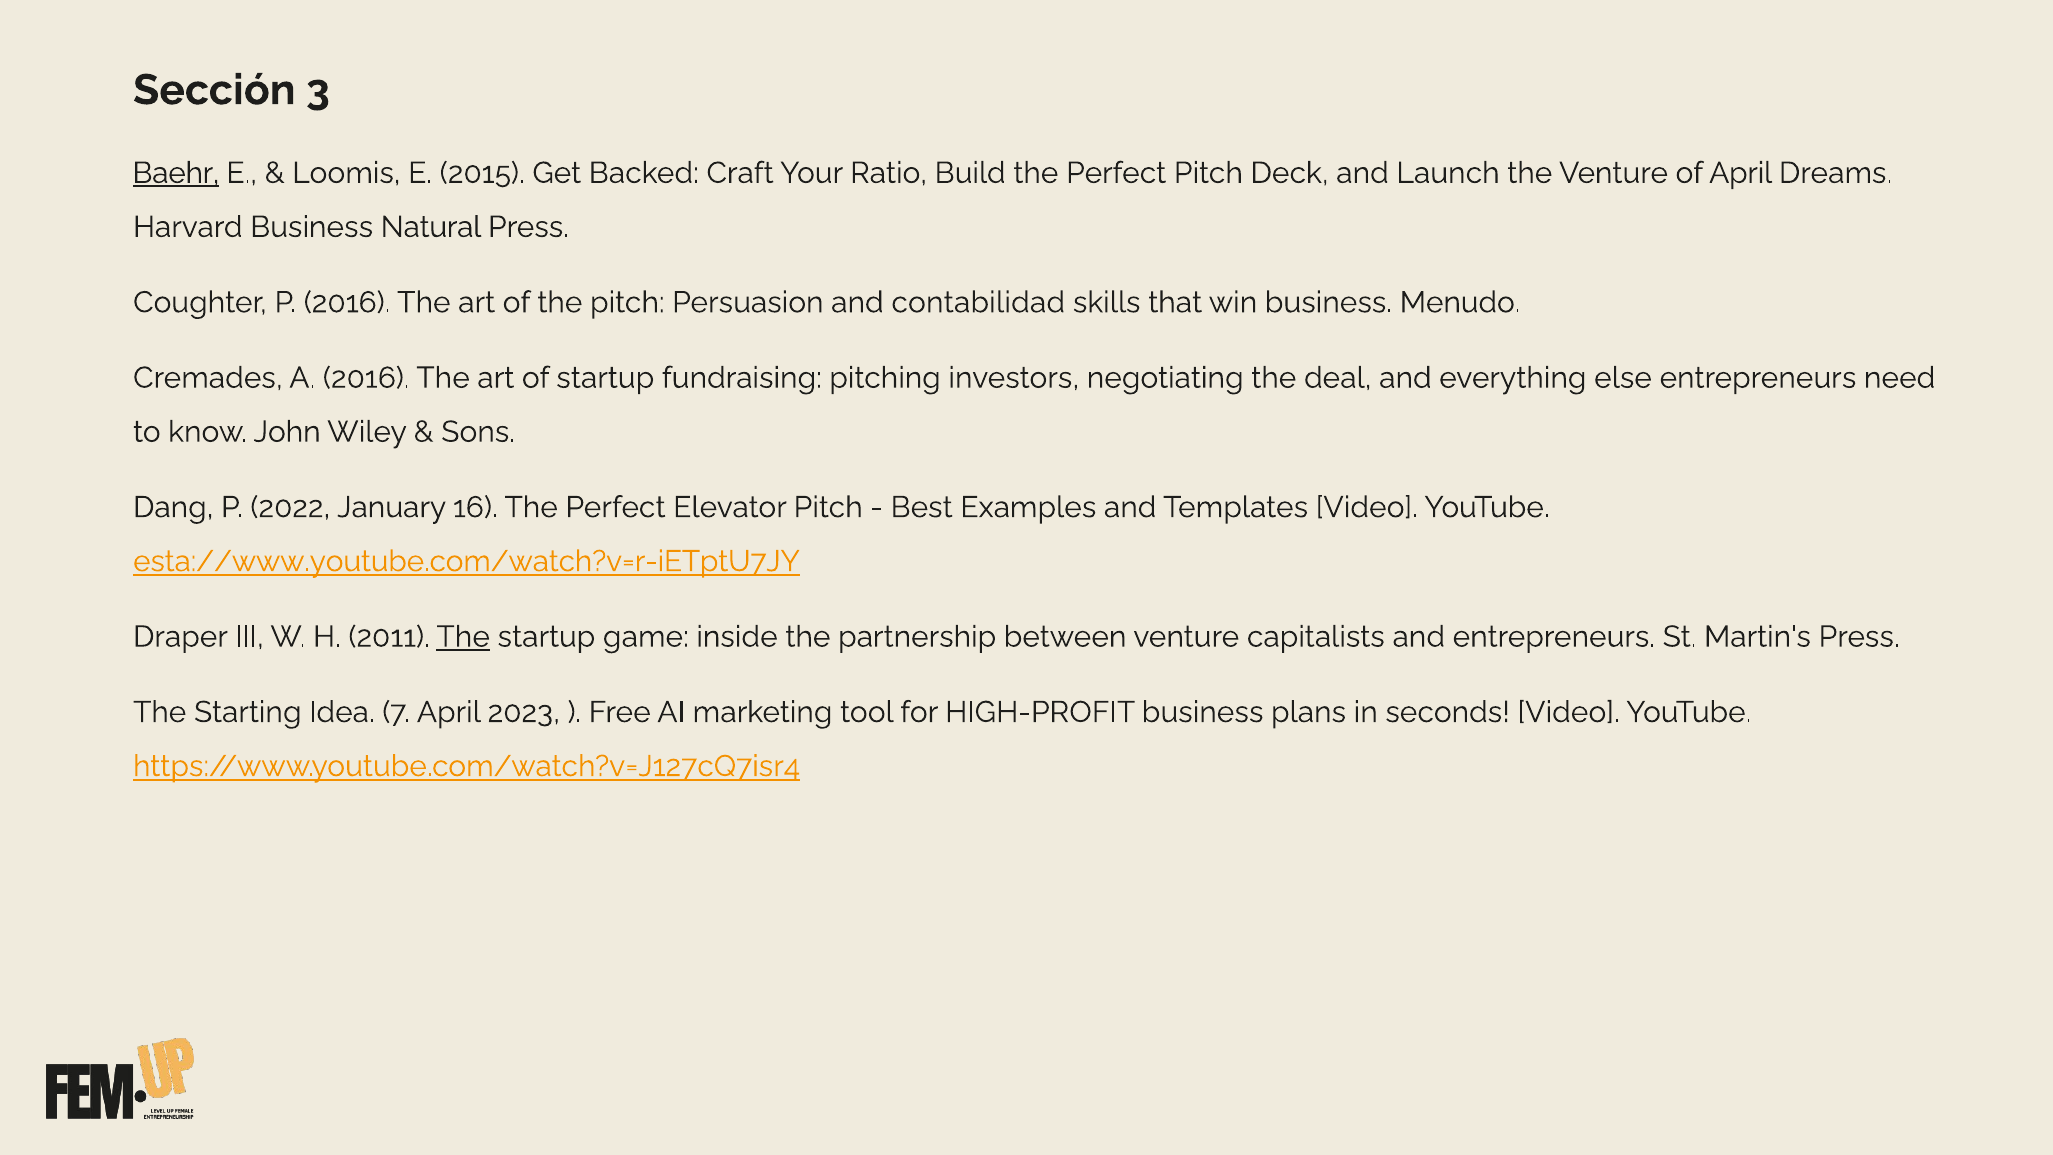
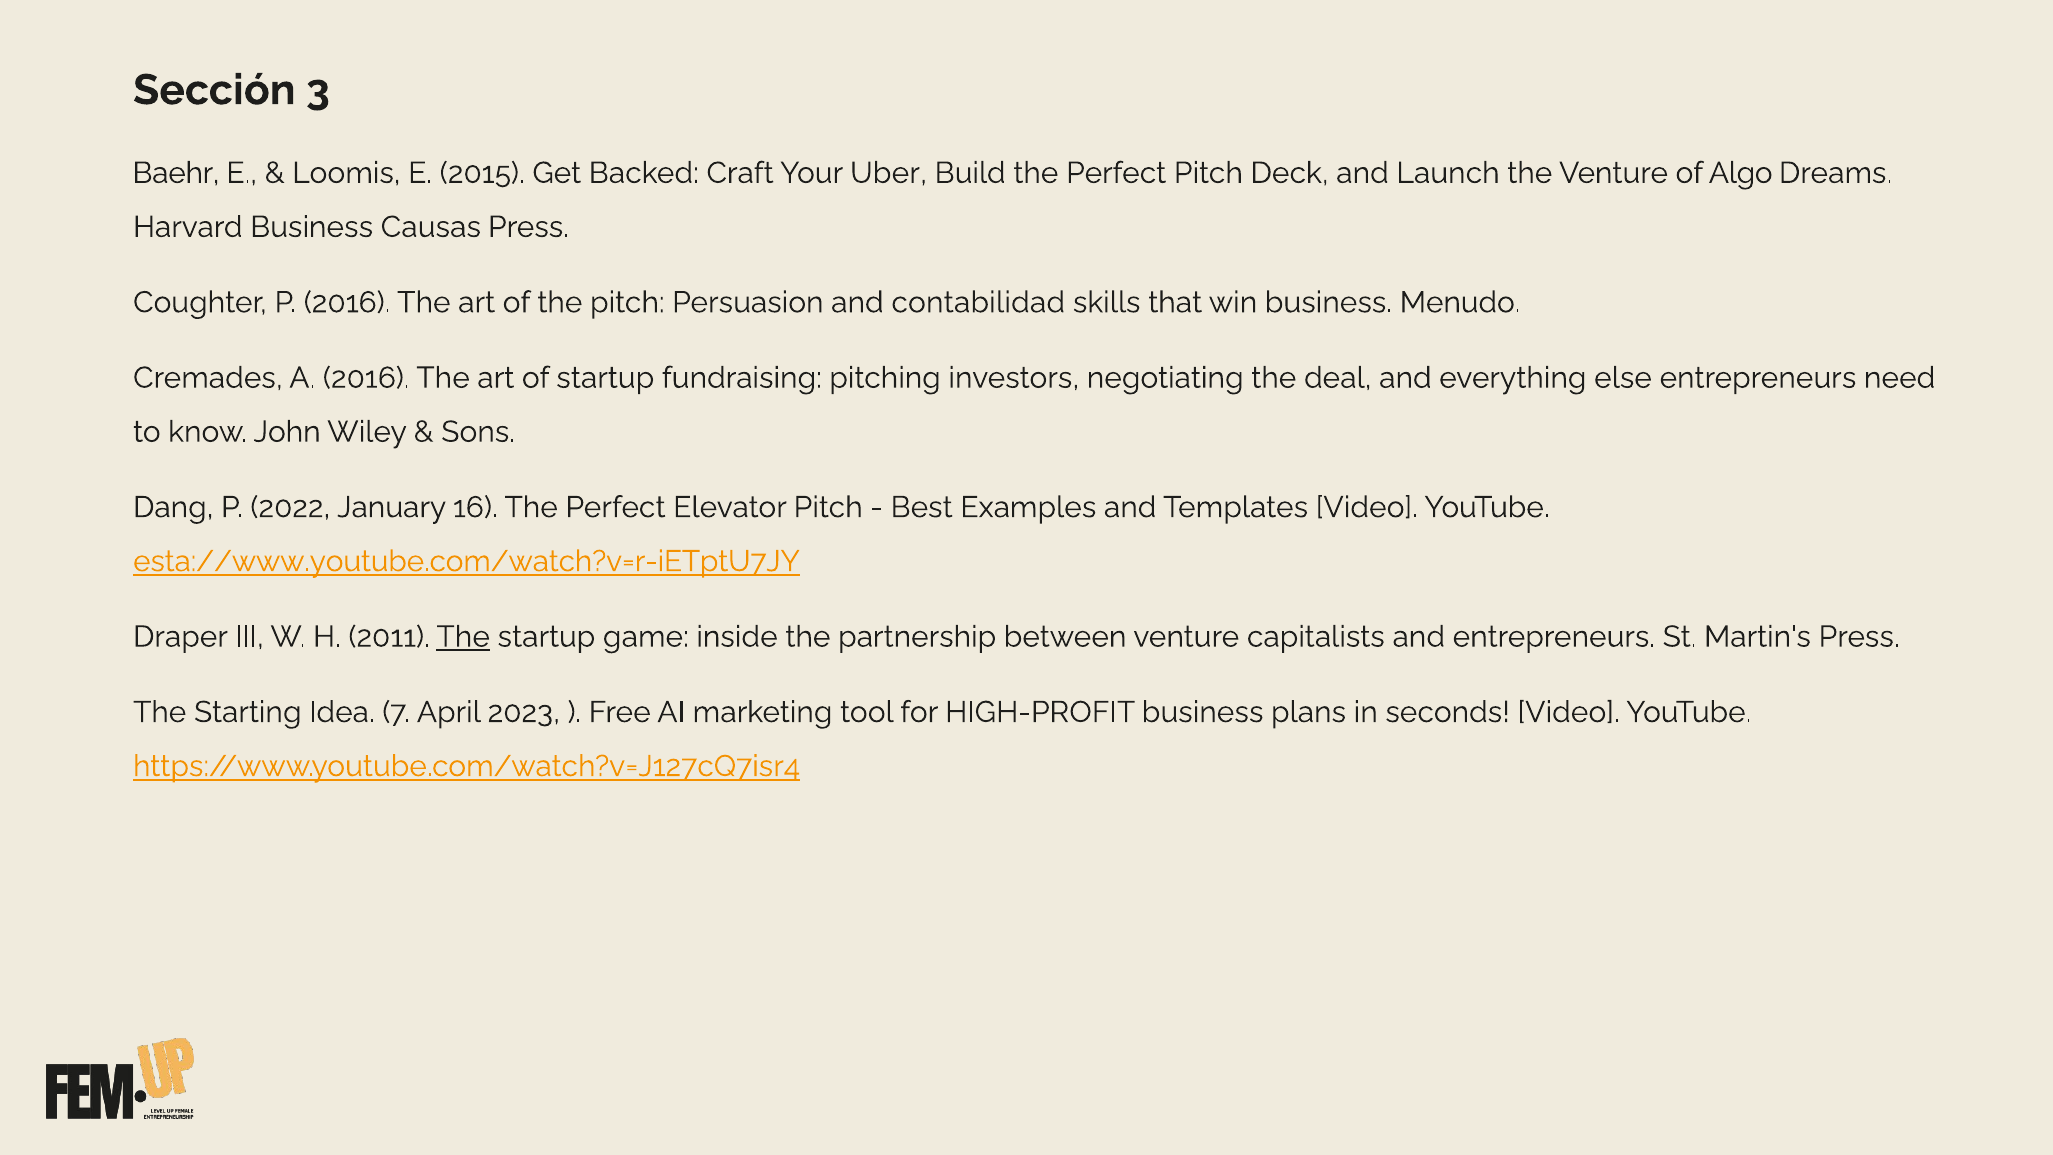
Baehr underline: present -> none (176, 173)
Ratio: Ratio -> Uber (888, 173)
of April: April -> Algo (1741, 173)
Natural: Natural -> Causas (431, 227)
